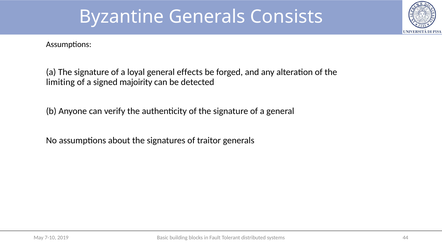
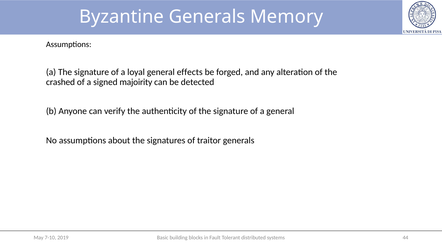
Consists: Consists -> Memory (287, 17)
limiting: limiting -> crashed (61, 82)
